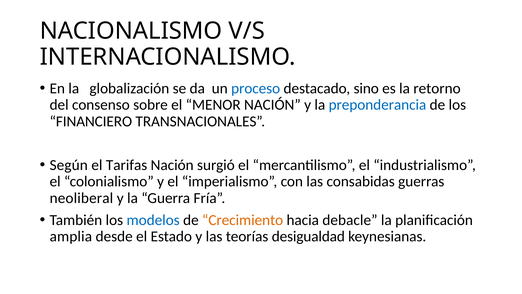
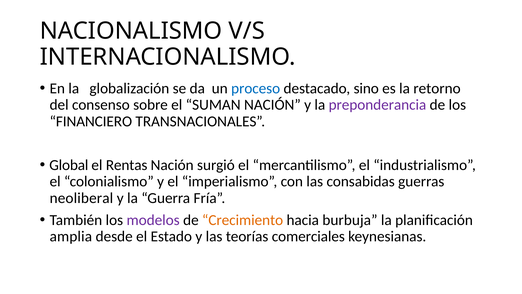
MENOR: MENOR -> SUMAN (213, 105)
preponderancia colour: blue -> purple (377, 105)
Según: Según -> Global (69, 165)
Tarifas: Tarifas -> Rentas (127, 165)
modelos colour: blue -> purple (153, 220)
debacle: debacle -> burbuja (350, 220)
desigualdad: desigualdad -> comerciales (308, 236)
